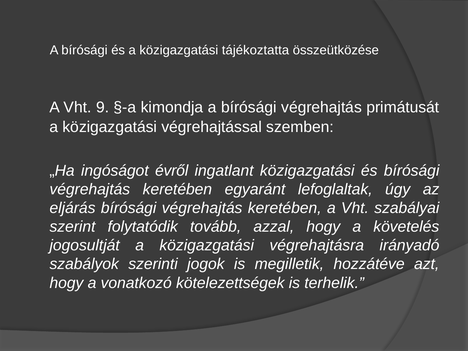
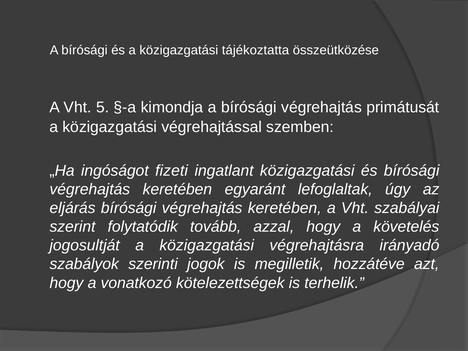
9: 9 -> 5 (102, 107)
évről: évről -> fizeti (172, 171)
